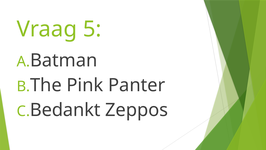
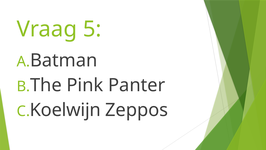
Bedankt: Bedankt -> Koelwijn (65, 110)
